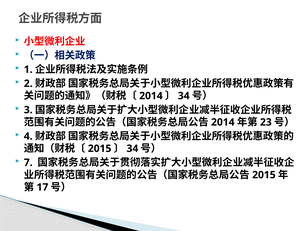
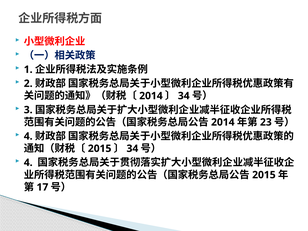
7: 7 -> 4 (28, 163)
